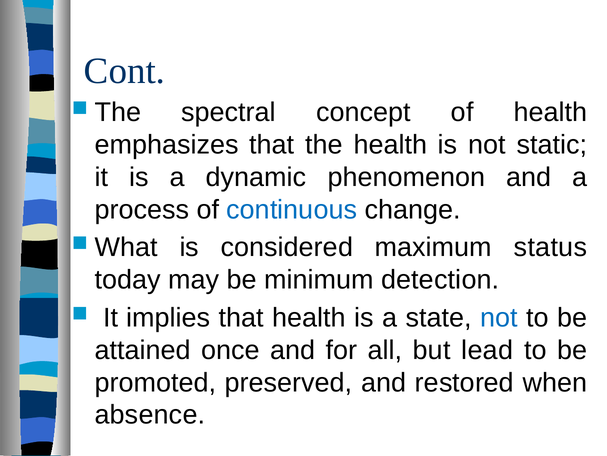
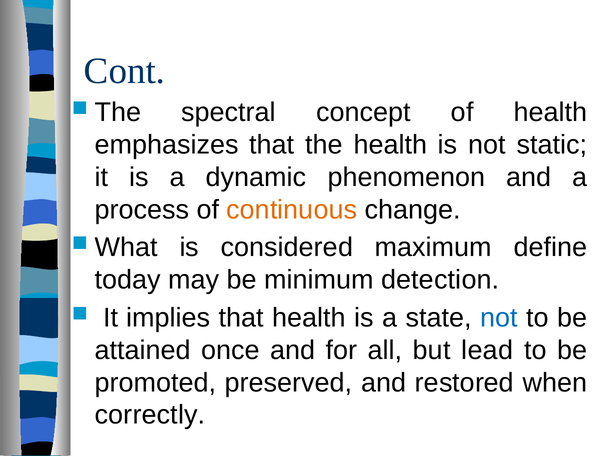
continuous colour: blue -> orange (292, 209)
status: status -> define (551, 247)
absence: absence -> correctly (150, 414)
